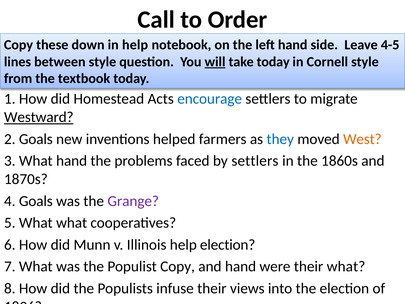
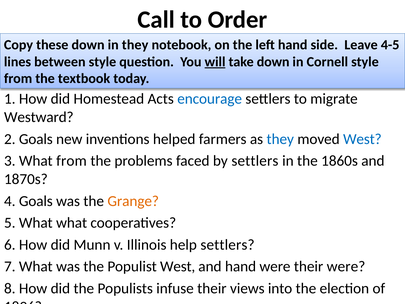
in help: help -> they (135, 45)
take today: today -> down (273, 62)
Westward underline: present -> none (39, 117)
West colour: orange -> blue (362, 139)
What hand: hand -> from (71, 161)
Grange colour: purple -> orange (133, 201)
help election: election -> settlers (228, 245)
Populist Copy: Copy -> West (178, 266)
their what: what -> were (346, 266)
